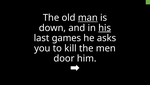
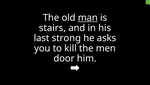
down: down -> stairs (52, 28)
his underline: present -> none (105, 28)
games: games -> strong (66, 38)
